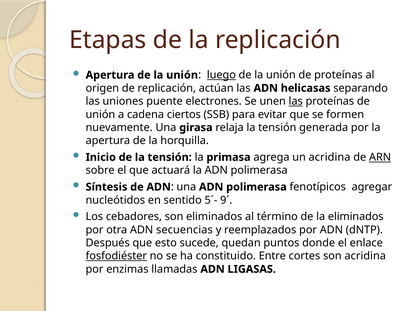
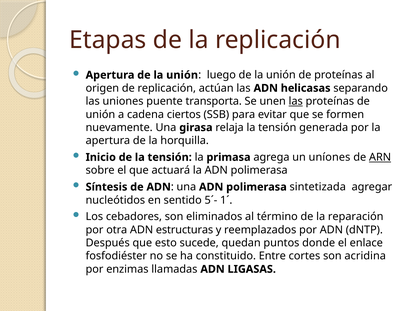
luego underline: present -> none (221, 75)
electrones: electrones -> transporta (214, 101)
un acridina: acridina -> uníones (330, 157)
fenotípicos: fenotípicos -> sintetizada (318, 187)
9´: 9´ -> 1´ (226, 200)
la eliminados: eliminados -> reparación (356, 216)
secuencias: secuencias -> estructuras (185, 229)
fosfodiéster underline: present -> none (116, 256)
